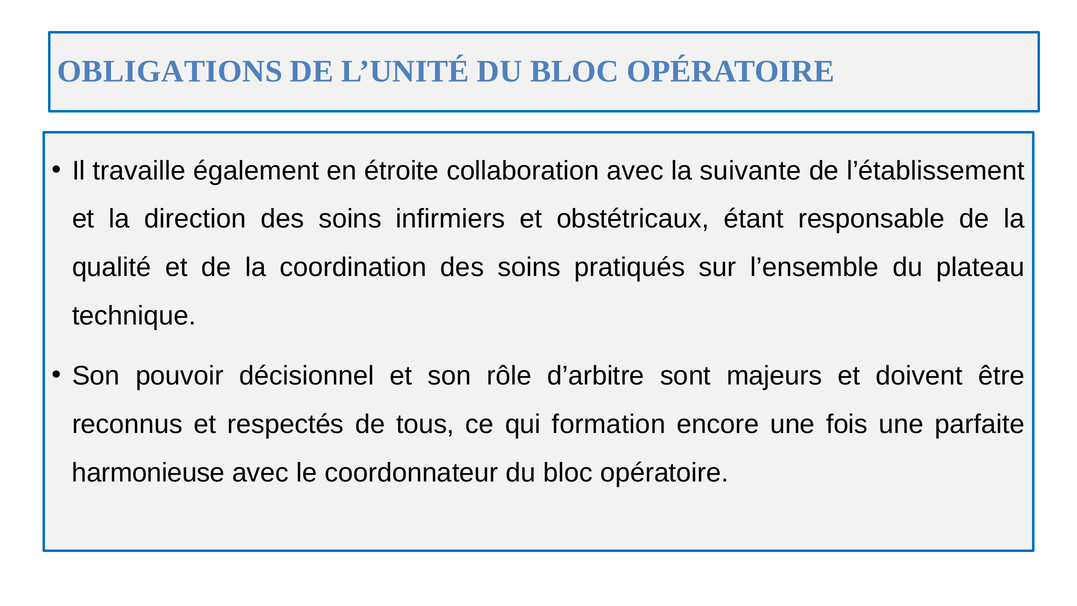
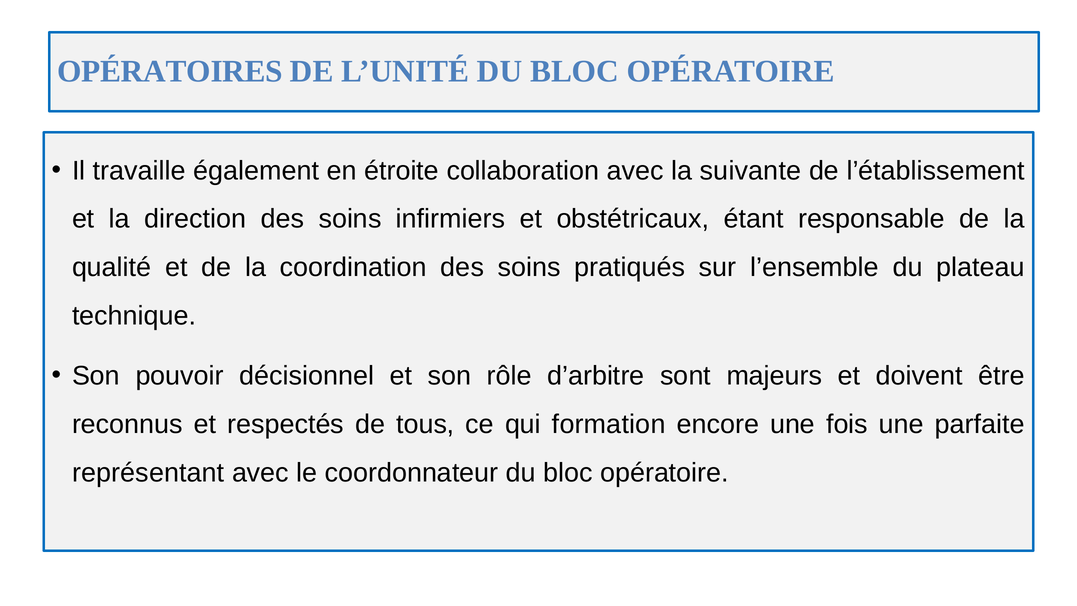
OBLIGATIONS: OBLIGATIONS -> OPÉRATOIRES (170, 71)
harmonieuse: harmonieuse -> représentant (148, 473)
